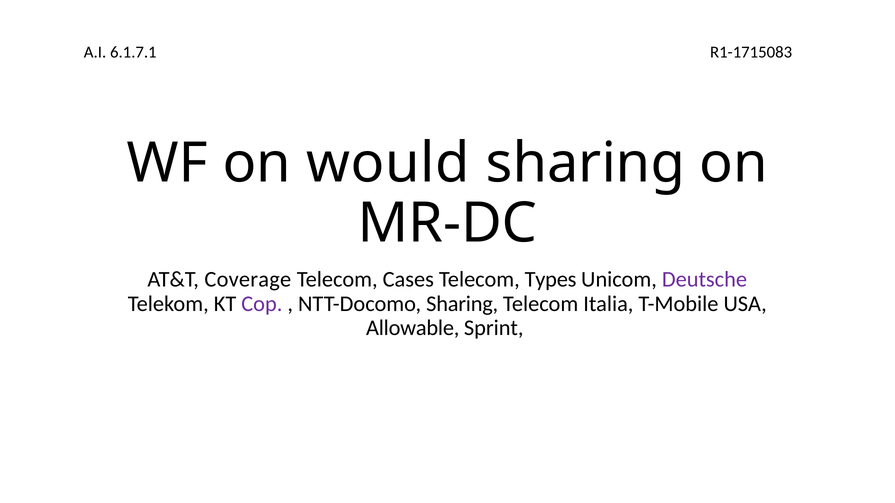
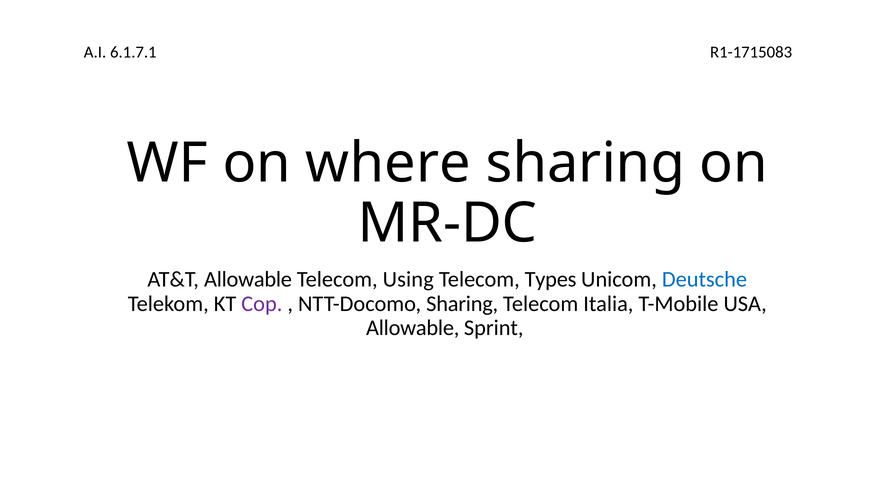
would: would -> where (388, 163)
AT&T Coverage: Coverage -> Allowable (248, 280)
Cases: Cases -> Using (408, 280)
Deutsche colour: purple -> blue (704, 280)
